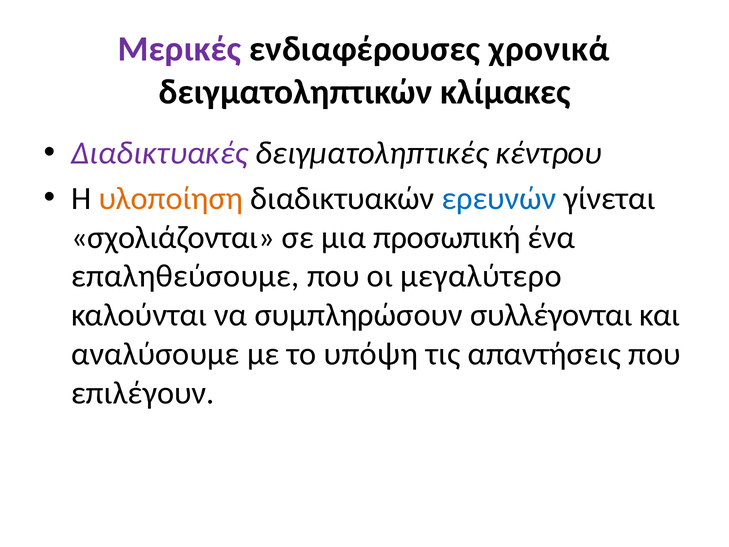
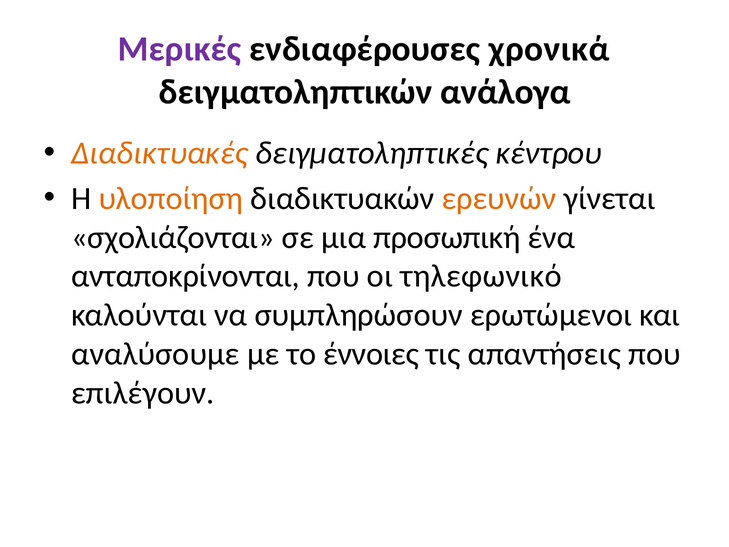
κλίμακες: κλίμακες -> ανάλογα (505, 92)
Διαδικτυακές colour: purple -> orange (160, 153)
ερευνών colour: blue -> orange (499, 198)
επαληθεύσουμε: επαληθεύσουμε -> ανταποκρίνονται (186, 276)
μεγαλύτερο: μεγαλύτερο -> τηλεφωνικό (481, 276)
συλλέγονται: συλλέγονται -> ερωτώμενοι (551, 315)
υπόψη: υπόψη -> έννοιες (371, 354)
